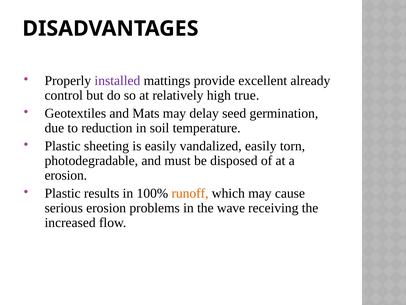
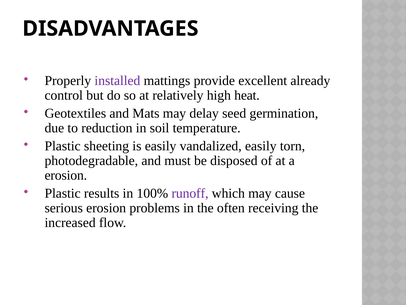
true: true -> heat (247, 95)
runoff colour: orange -> purple (190, 193)
wave: wave -> often (231, 208)
